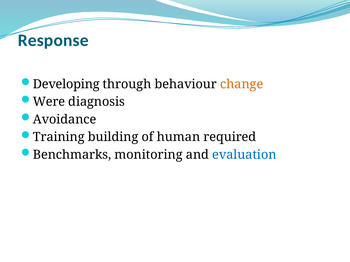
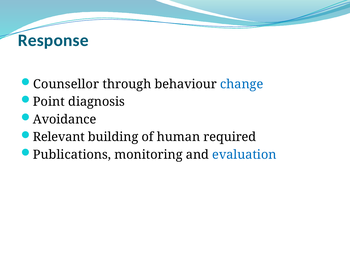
Developing: Developing -> Counsellor (66, 84)
change colour: orange -> blue (242, 84)
Were: Were -> Point (49, 102)
Training: Training -> Relevant (59, 137)
Benchmarks: Benchmarks -> Publications (72, 155)
